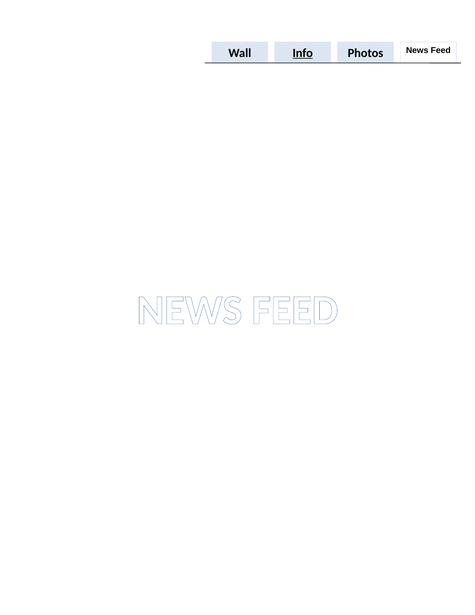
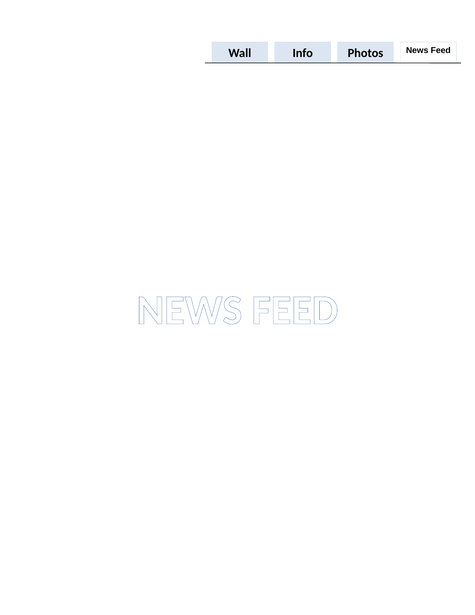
Info underline: present -> none (303, 53)
